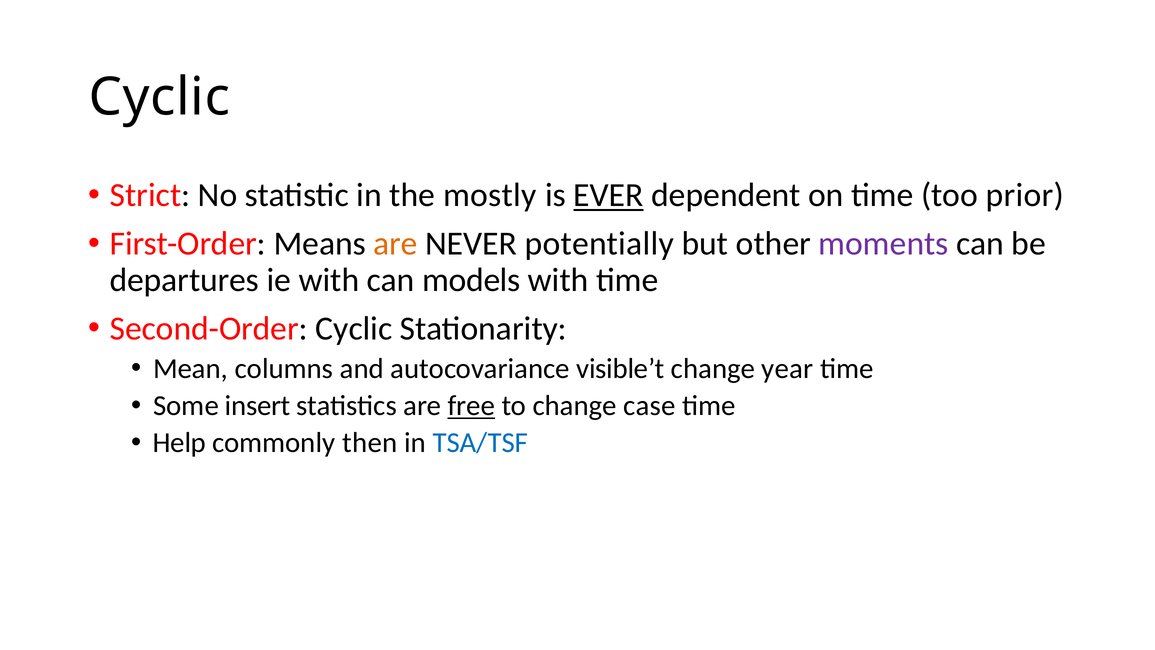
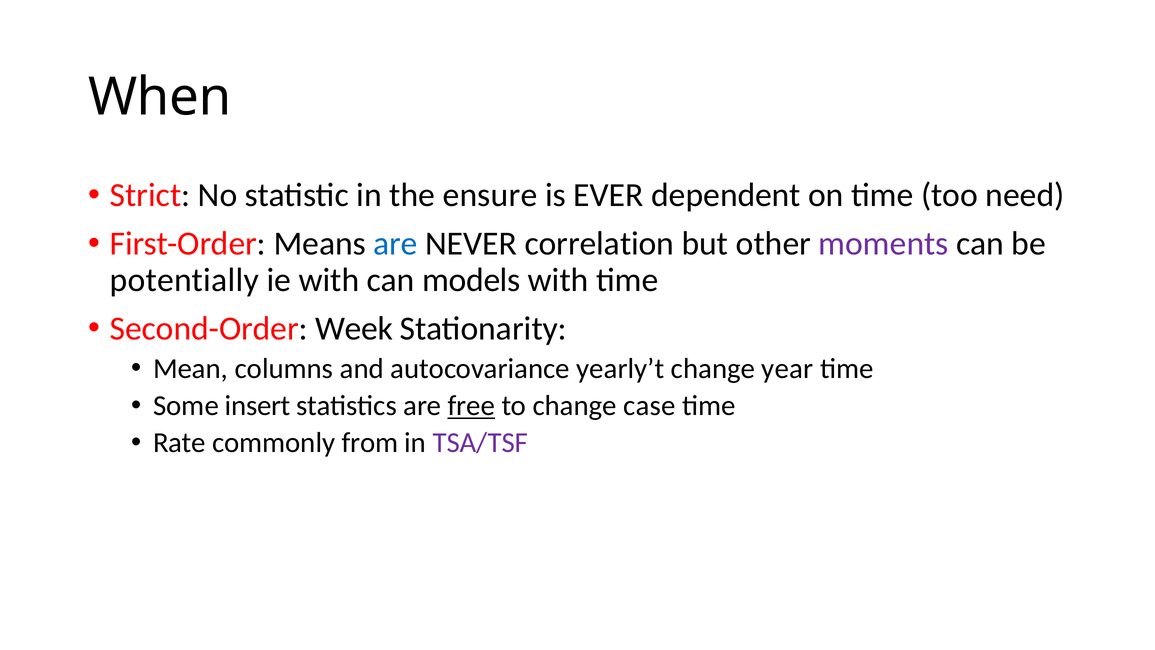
Cyclic: Cyclic -> When (160, 97)
mostly: mostly -> ensure (490, 195)
EVER underline: present -> none (609, 195)
prior: prior -> need (1025, 195)
are colour: orange -> blue (396, 244)
potentially: potentially -> correlation (599, 244)
departures: departures -> potentially (184, 280)
Second-Order Cyclic: Cyclic -> Week (354, 329)
visible’t: visible’t -> yearly’t (620, 368)
Help: Help -> Rate (179, 443)
then: then -> from (370, 443)
TSA/TSF colour: blue -> purple (480, 443)
